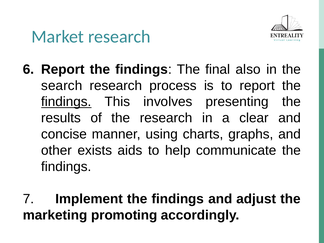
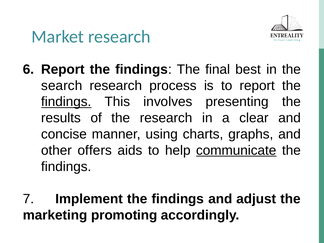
also: also -> best (248, 69)
exists: exists -> offers (95, 150)
communicate underline: none -> present (236, 150)
